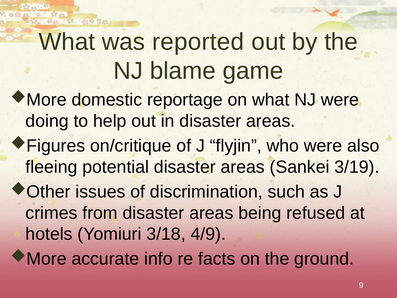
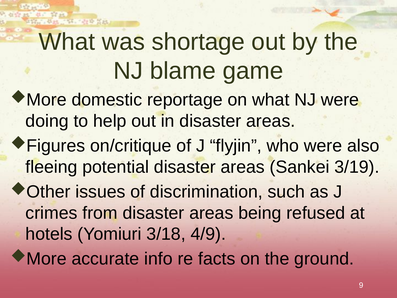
reported: reported -> shortage (198, 42)
